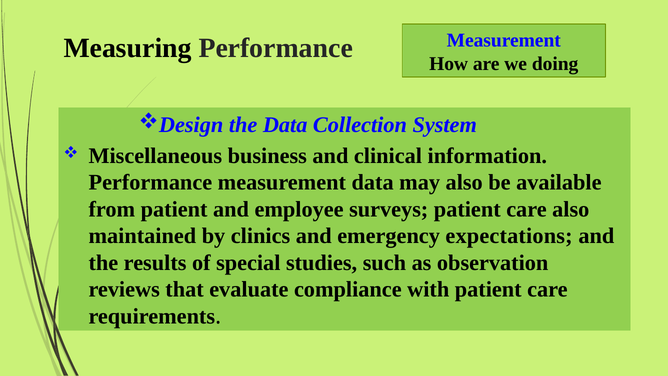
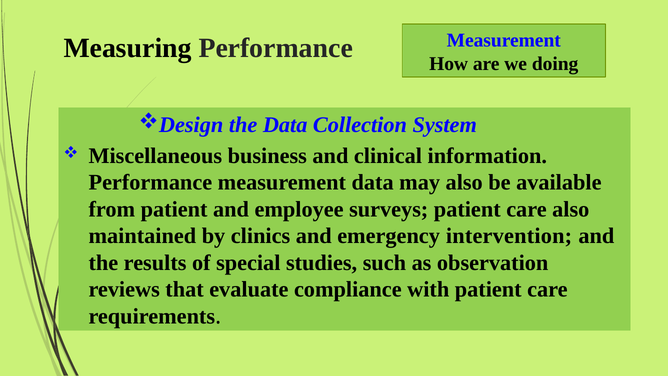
expectations: expectations -> intervention (509, 236)
